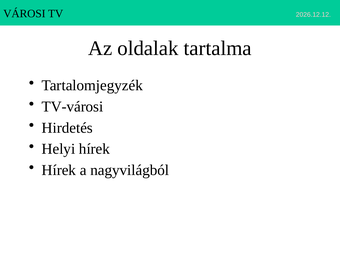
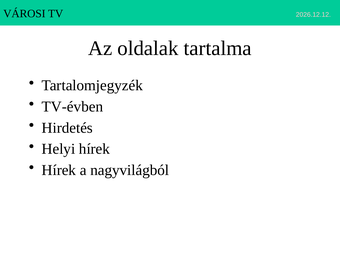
TV-városi: TV-városi -> TV-évben (72, 107)
